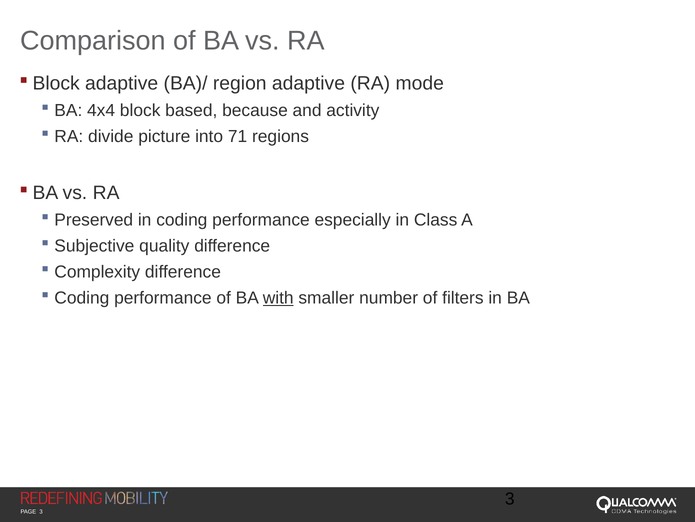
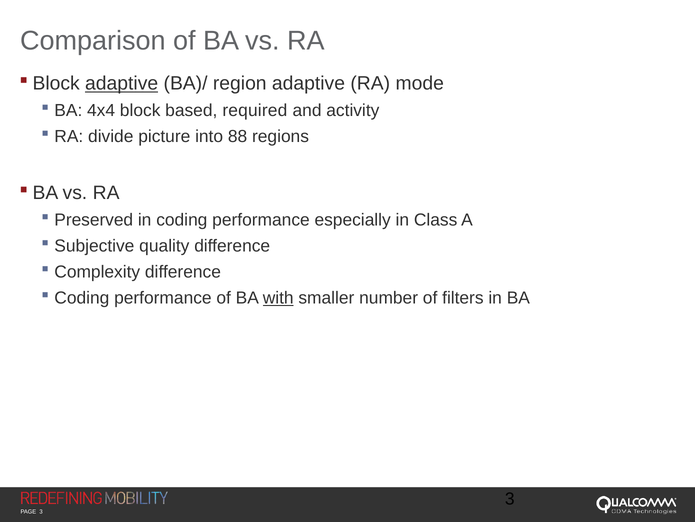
adaptive underline: none -> present (122, 83)
because: because -> required (255, 110)
71: 71 -> 88 (238, 136)
